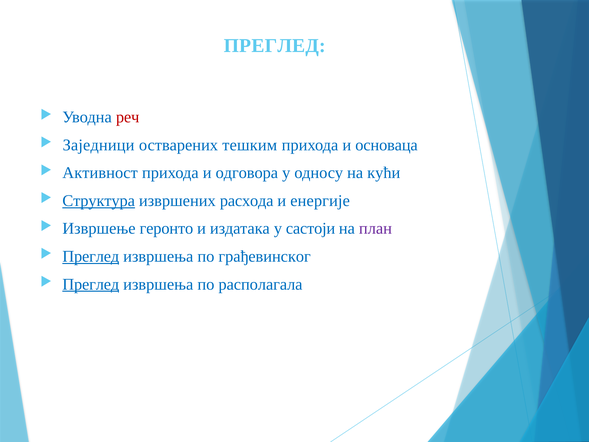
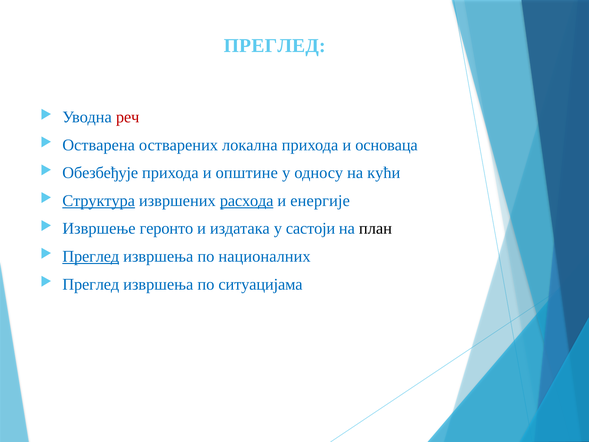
Заједници: Заједници -> Остварена (99, 145)
тешким: тешким -> локална (250, 145)
Активност: Активност -> Обезбеђује (100, 173)
одговора: одговора -> општине (247, 173)
расхода underline: none -> present (247, 201)
план colour: purple -> black (375, 228)
грађевинског: грађевинског -> националних (265, 256)
Преглед underline: present -> none (91, 284)
располагала: располагала -> ситуацијама (261, 284)
